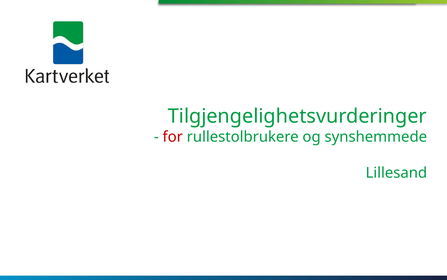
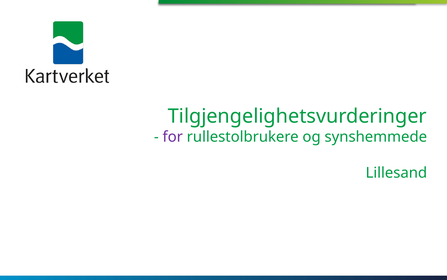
for colour: red -> purple (173, 137)
